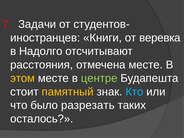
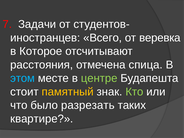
Книги: Книги -> Всего (103, 38)
Надолго: Надолго -> Которое (41, 51)
отмечена месте: месте -> спица (146, 65)
этом colour: yellow -> light blue (23, 78)
Кто colour: light blue -> light green (134, 92)
осталось: осталось -> квартире (42, 119)
